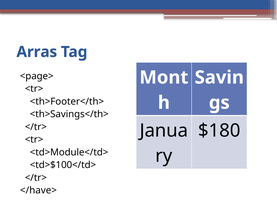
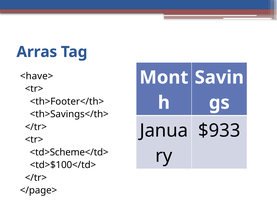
<page>: <page> -> <have> (37, 76)
$180: $180 -> $933 (219, 130)
<td>Module</td>: <td>Module</td> -> <td>Scheme</td> (69, 152)
</have>: </have> -> </page> (38, 190)
